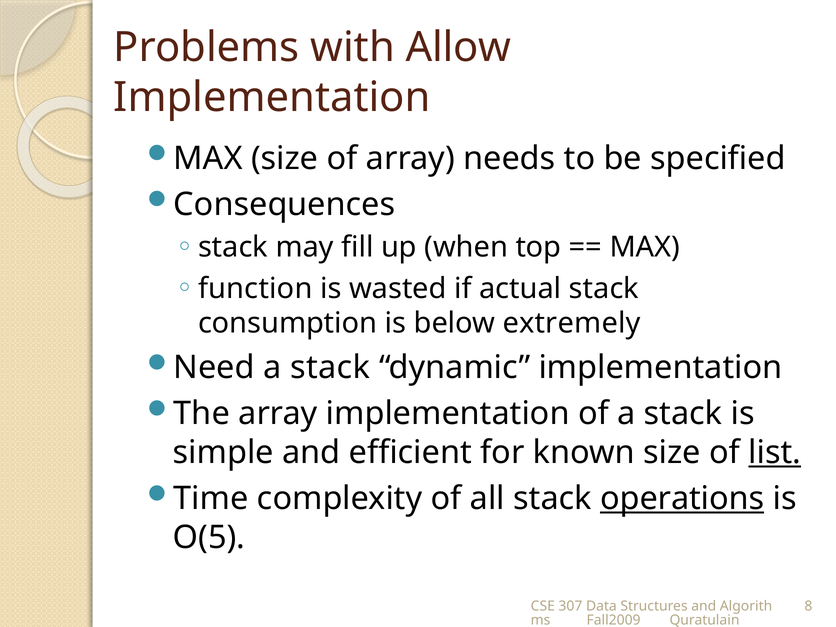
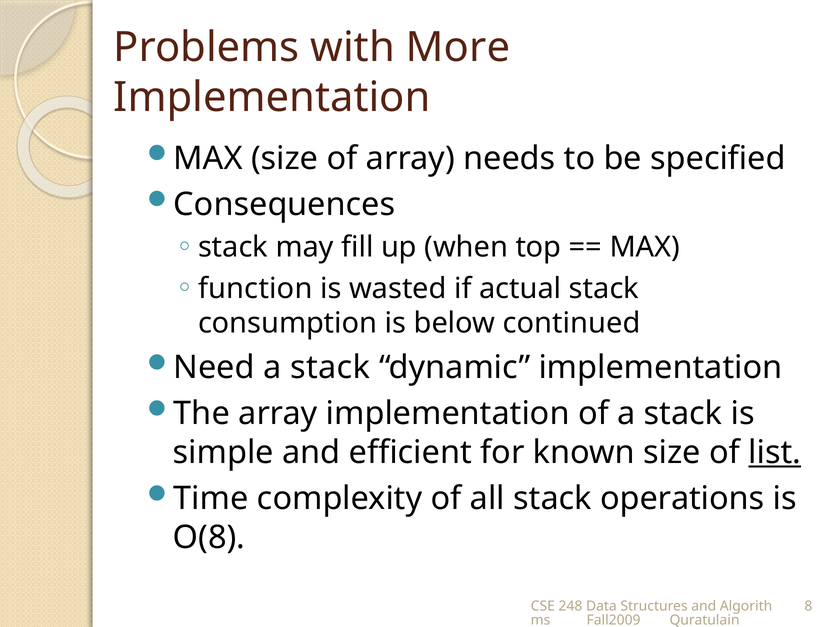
Allow: Allow -> More (458, 47)
extremely: extremely -> continued (572, 323)
operations underline: present -> none (682, 499)
O(5: O(5 -> O(8 (209, 538)
307: 307 -> 248 (570, 606)
